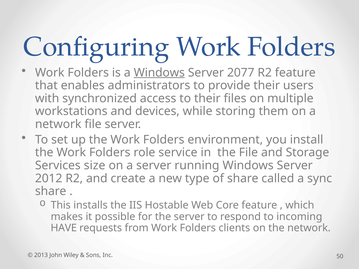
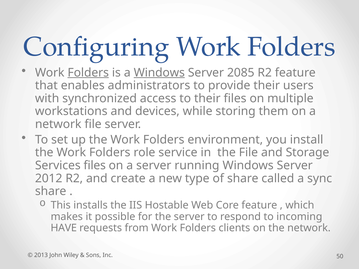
Folders underline: none -> present (88, 73)
2077: 2077 -> 2085 (241, 73)
Services size: size -> files (95, 166)
